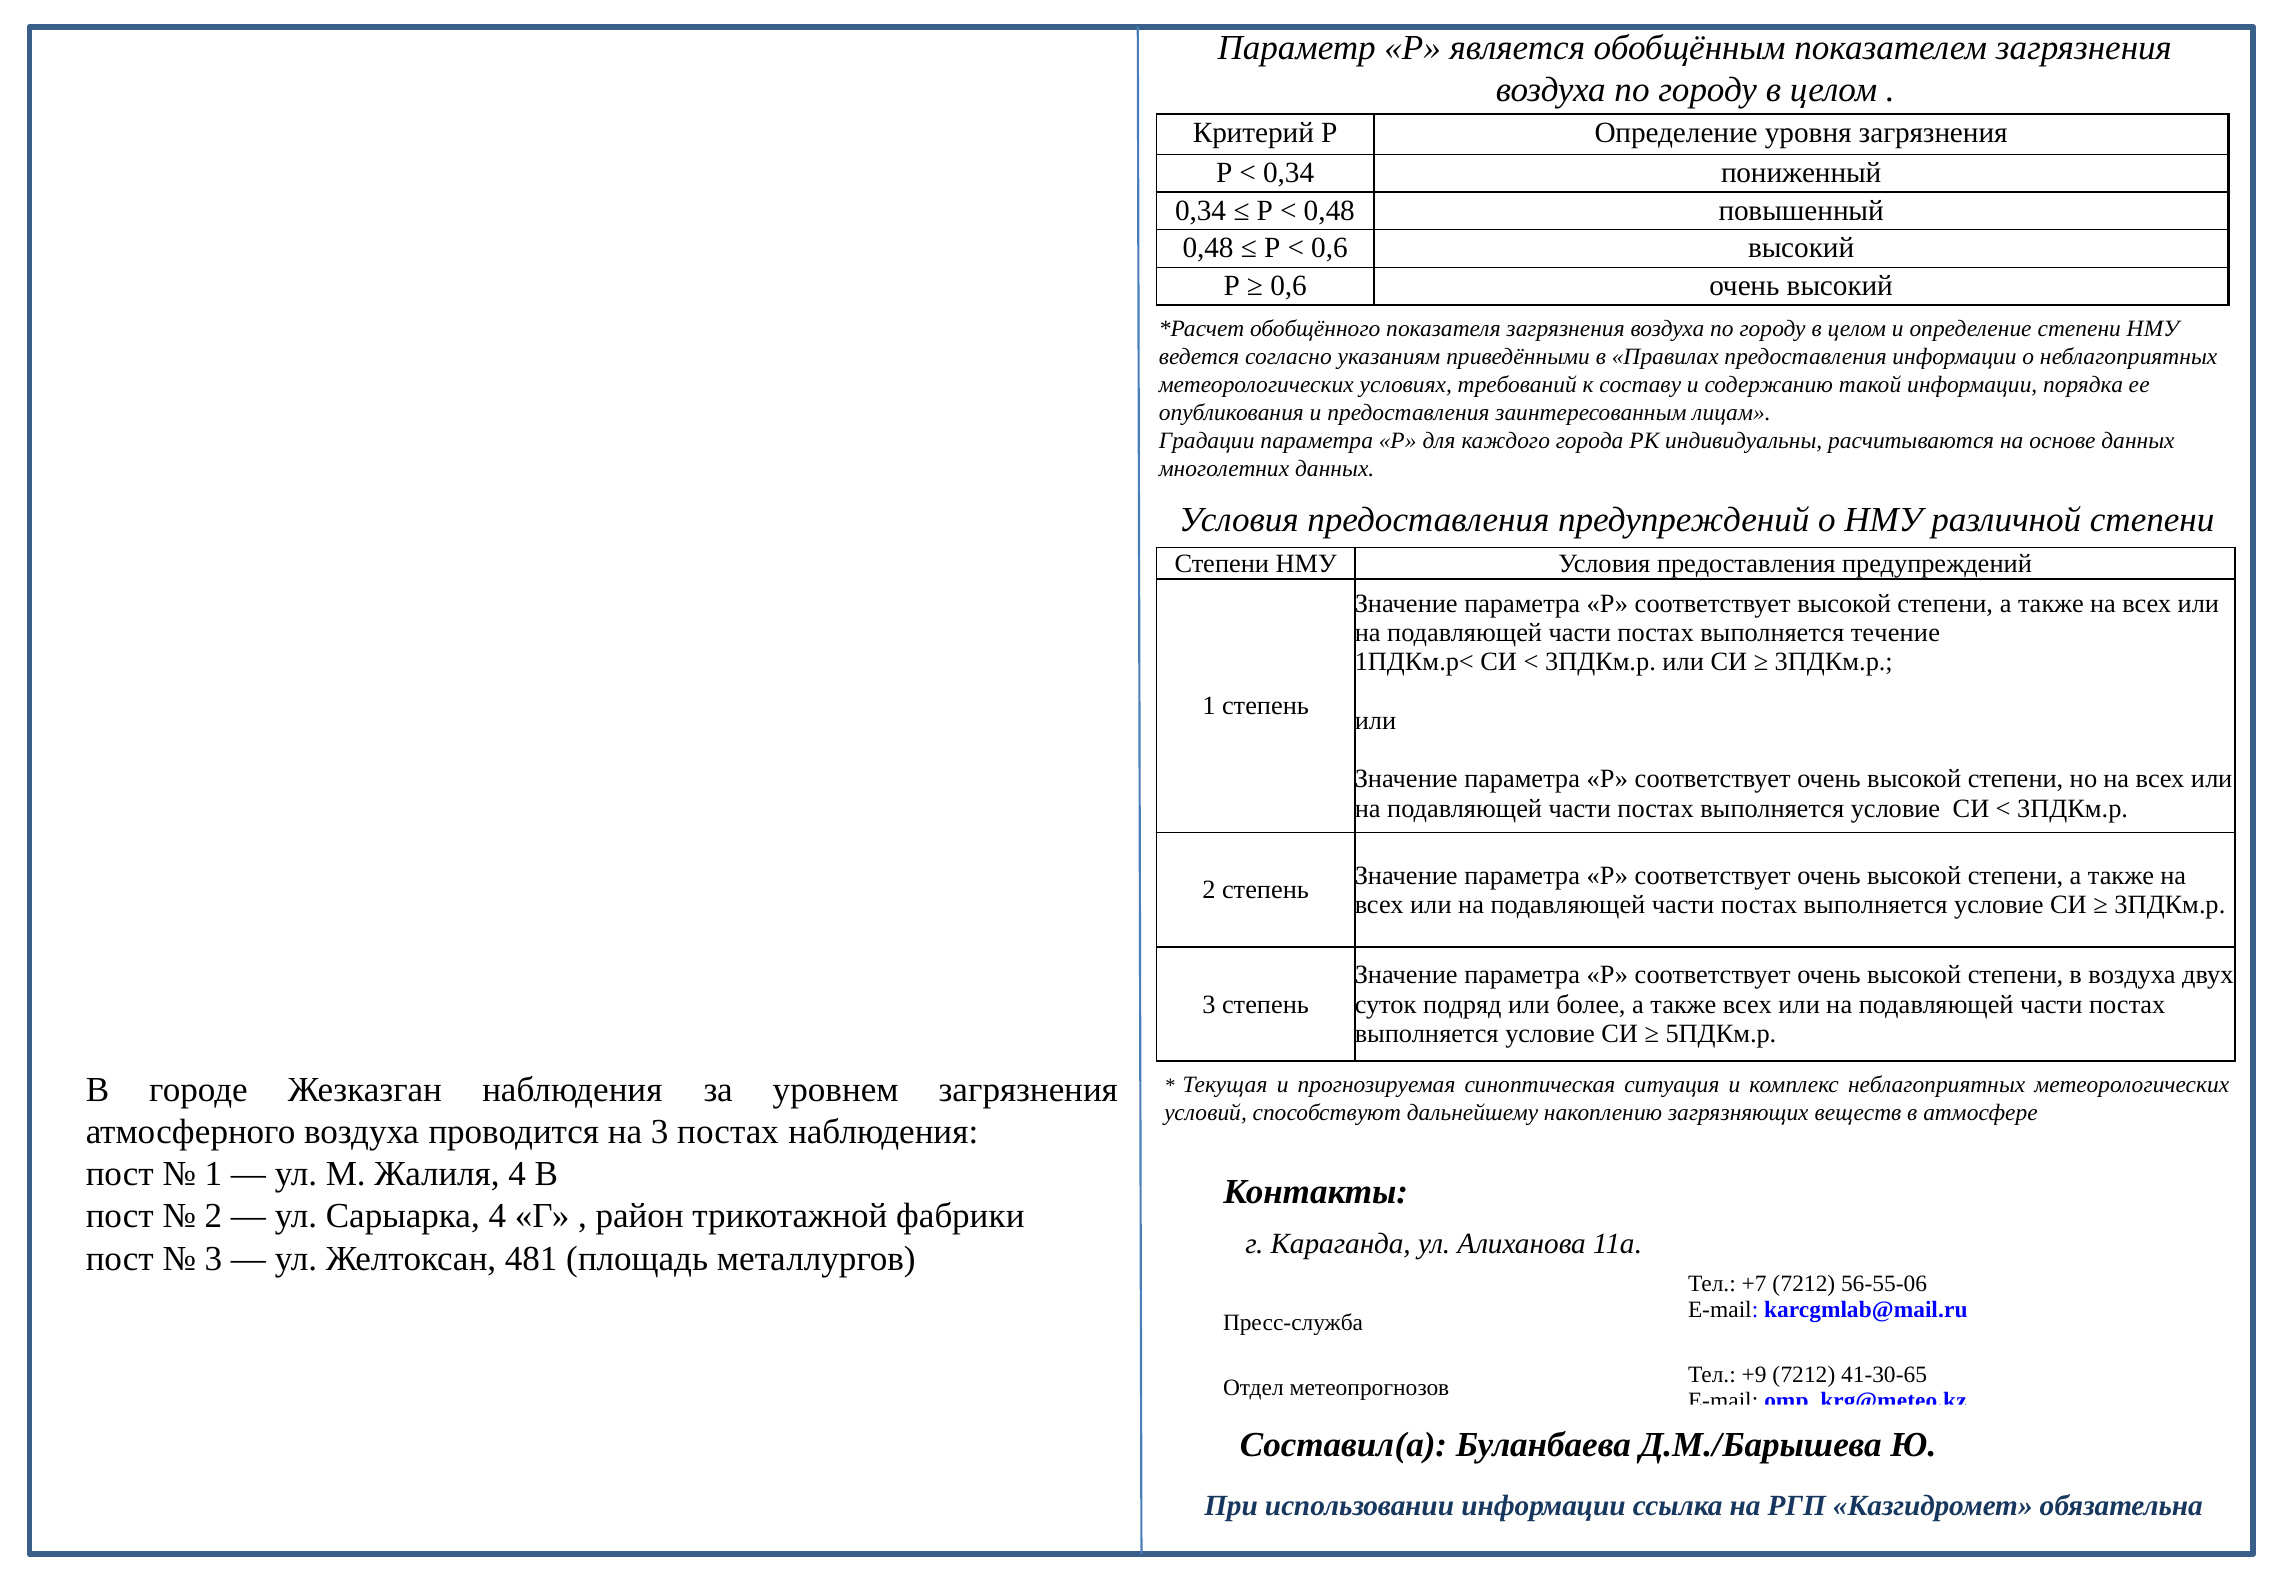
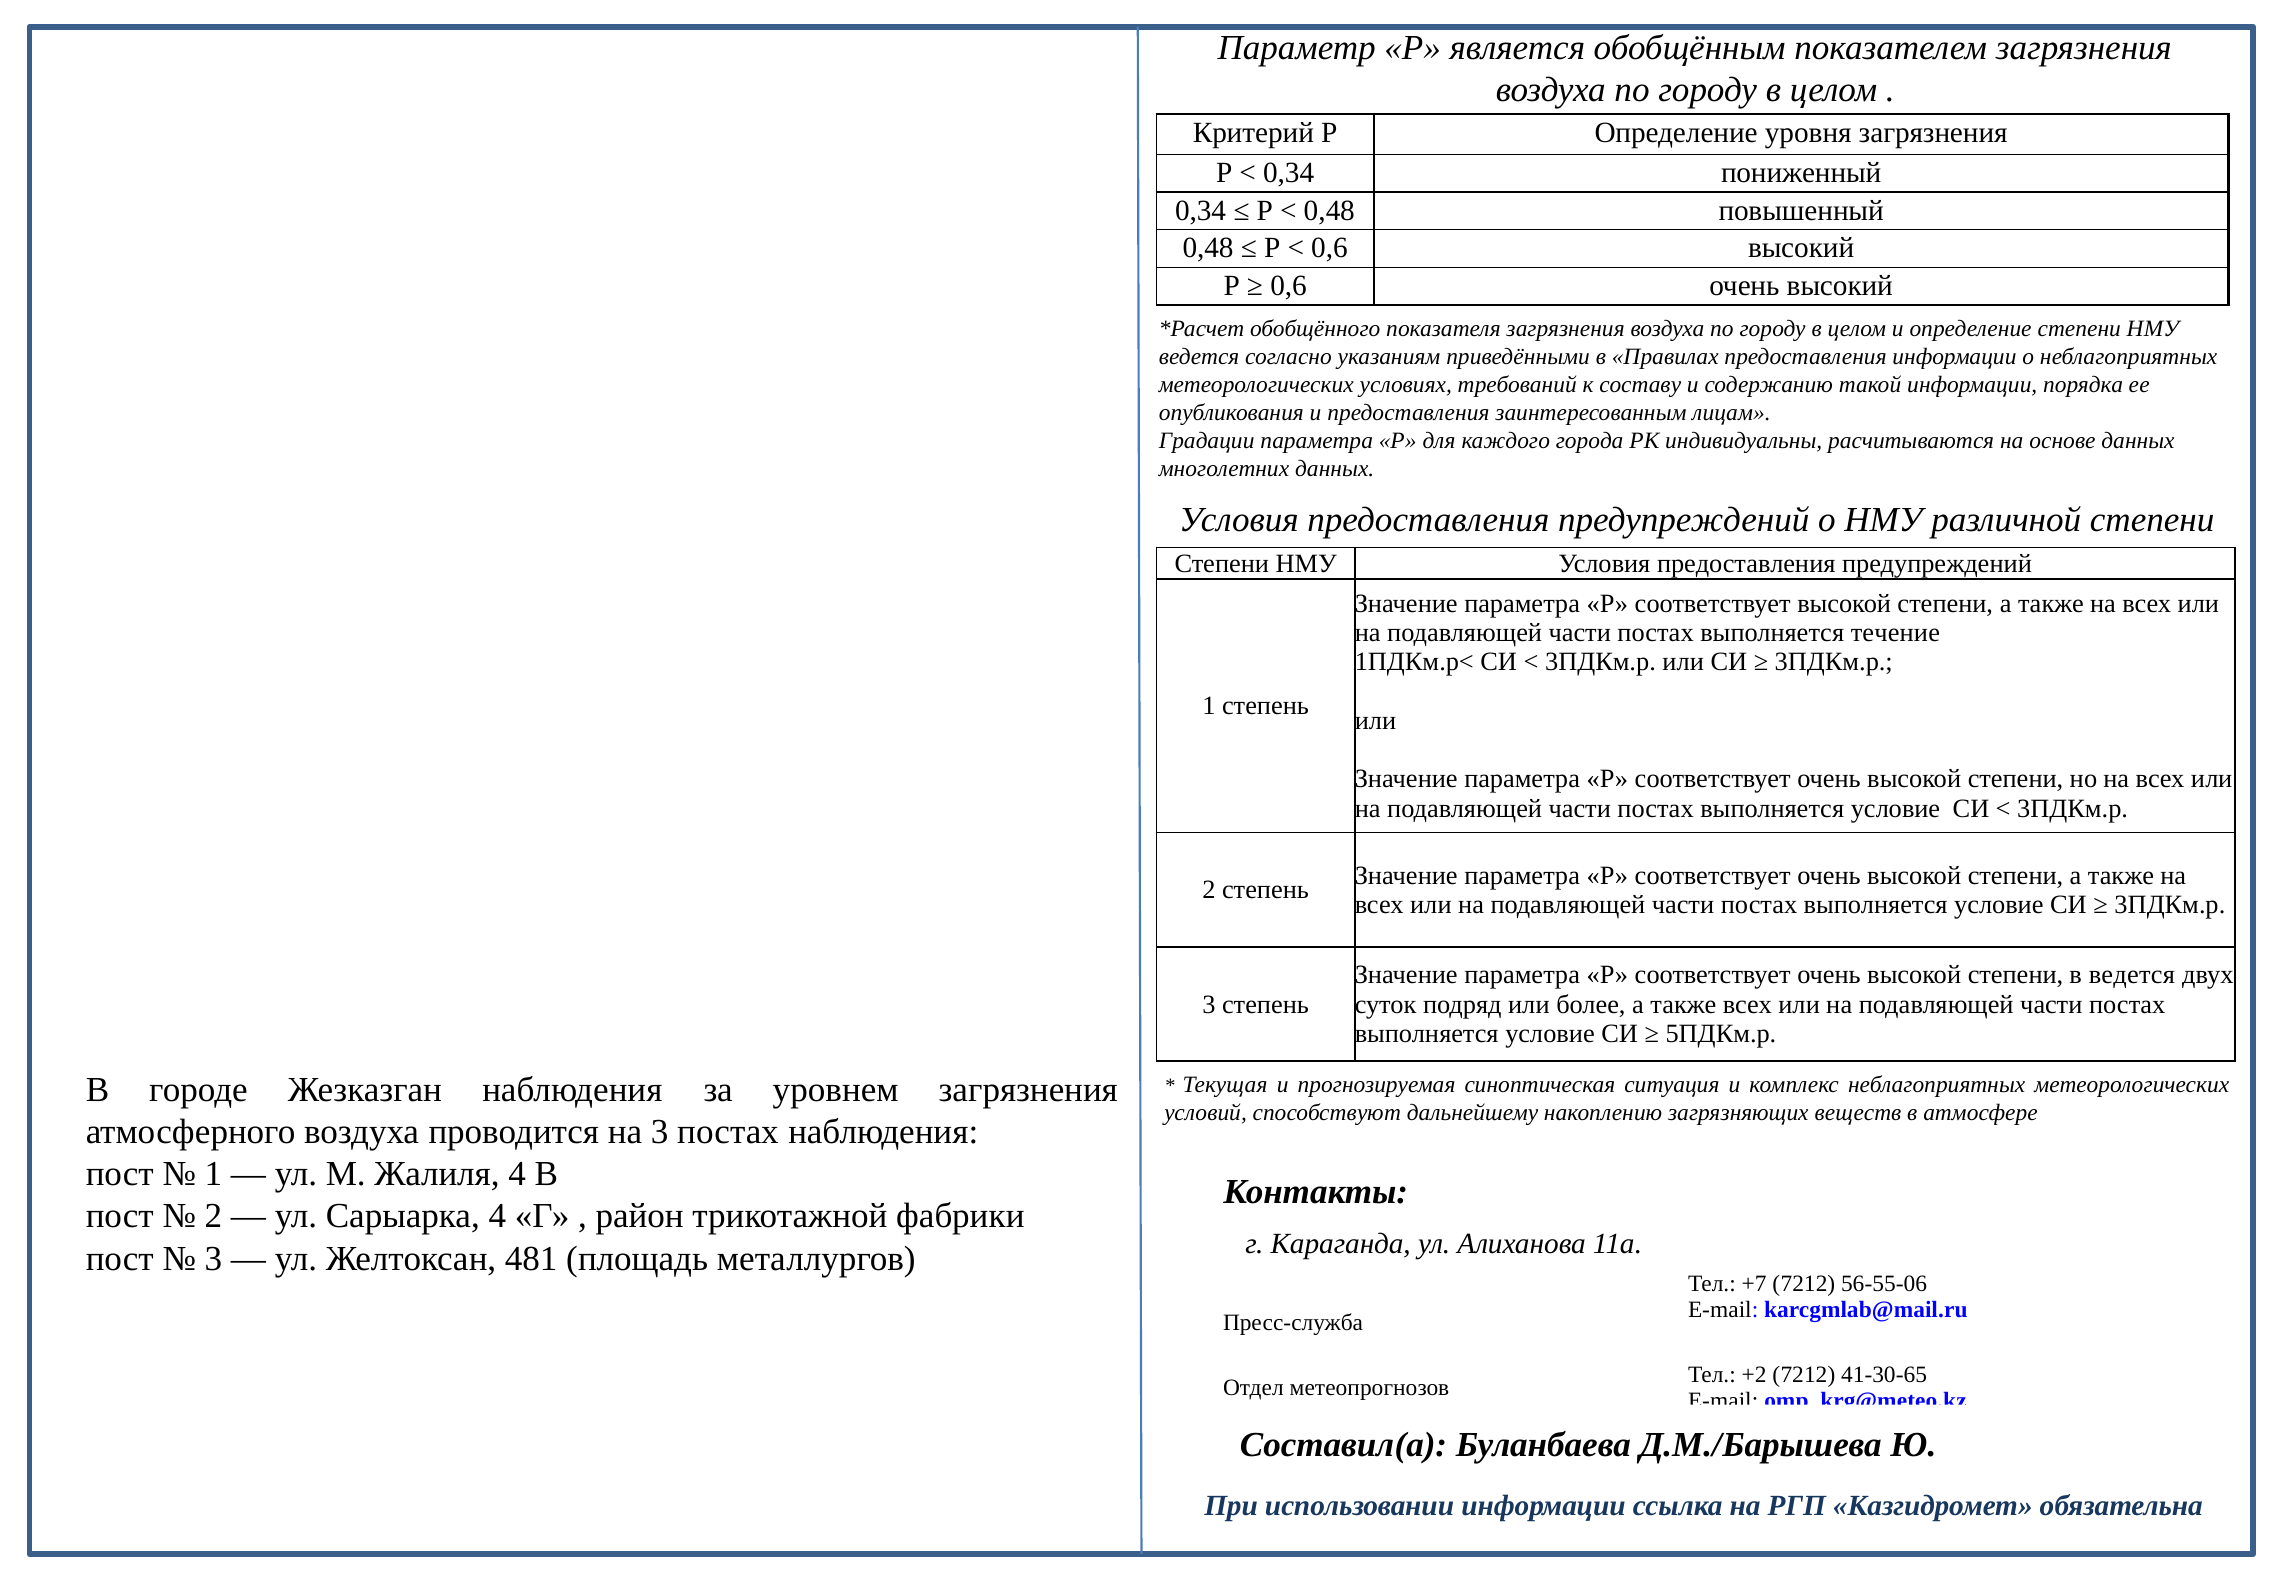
в воздуха: воздуха -> ведется (2132, 975)
+9: +9 -> +2 (1754, 1375)
